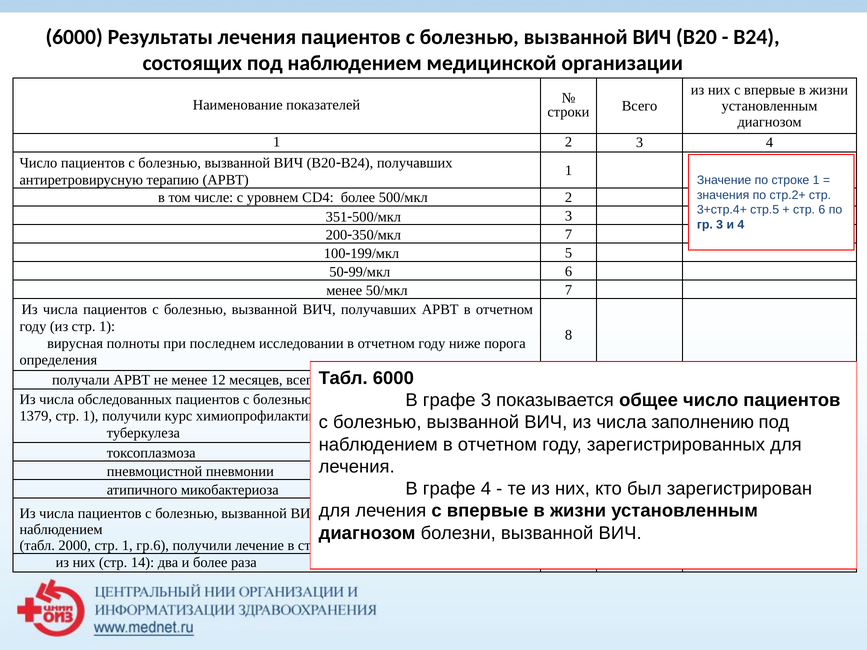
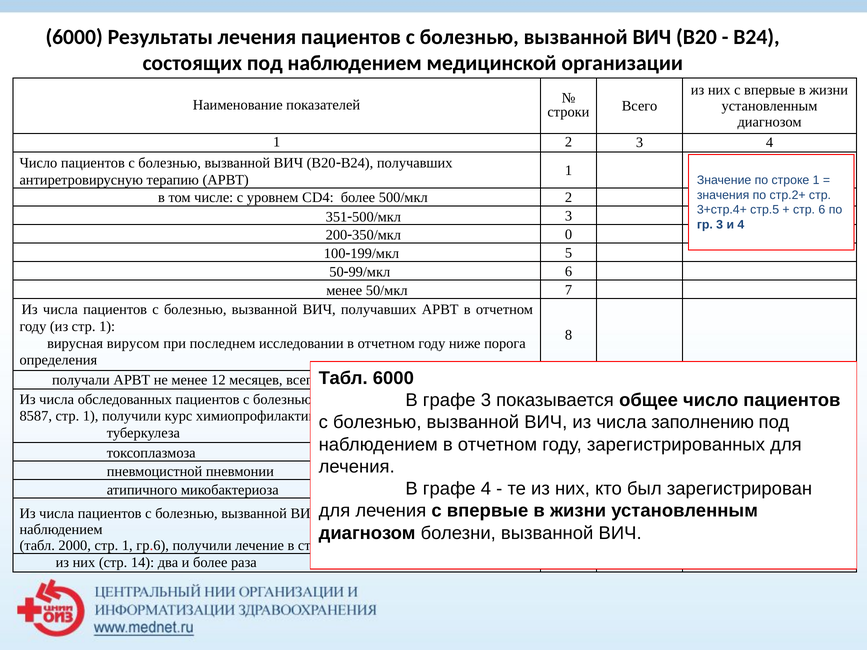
200350/мкл 7: 7 -> 0 (568, 234)
полноты: полноты -> вирусом (133, 343)
1379: 1379 -> 8587 (36, 416)
